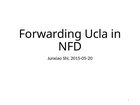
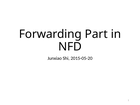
Ucla: Ucla -> Part (96, 34)
